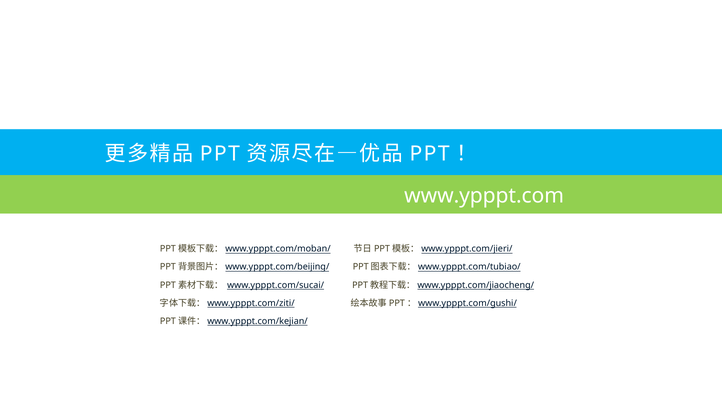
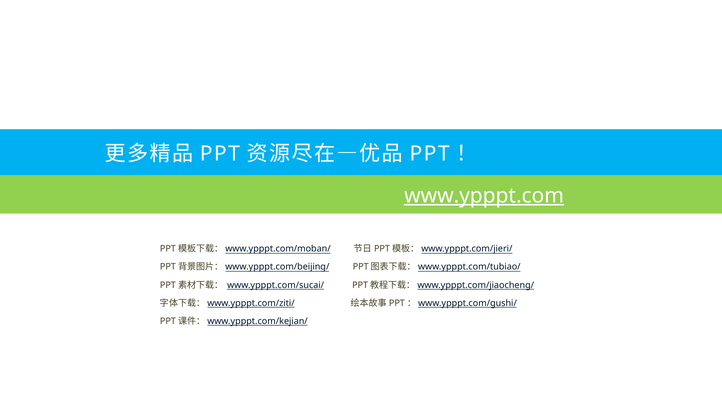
www.ypppt.com underline: none -> present (484, 196)
